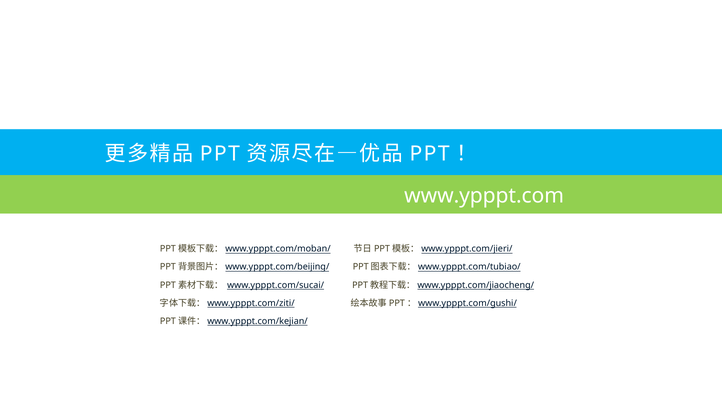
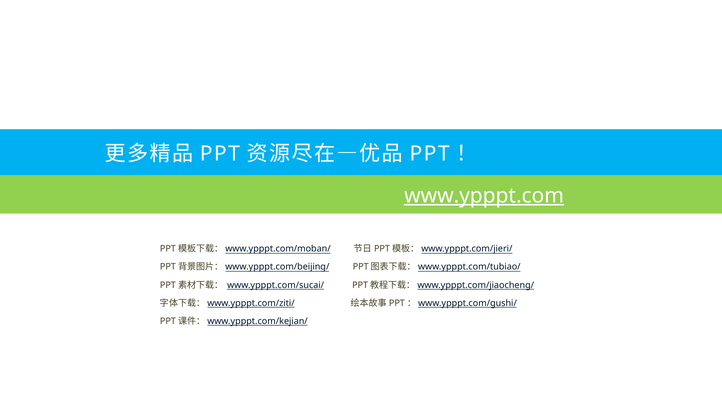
www.ypppt.com underline: none -> present (484, 196)
